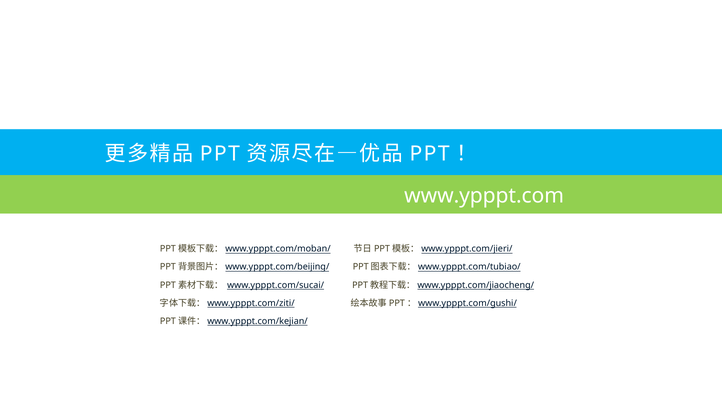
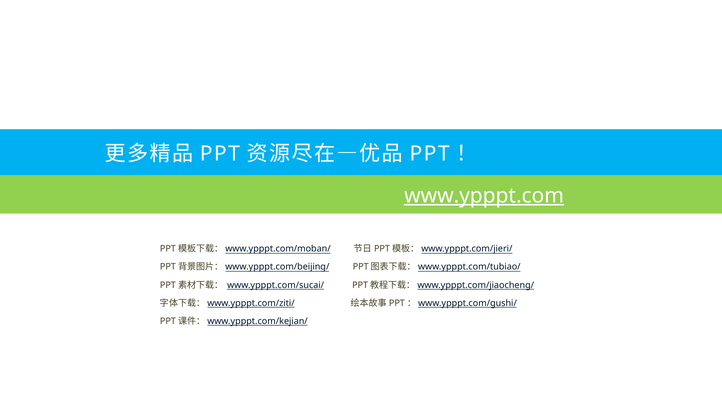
www.ypppt.com underline: none -> present (484, 196)
